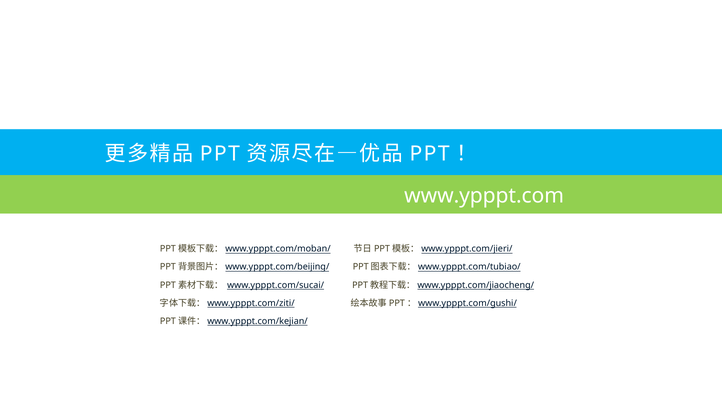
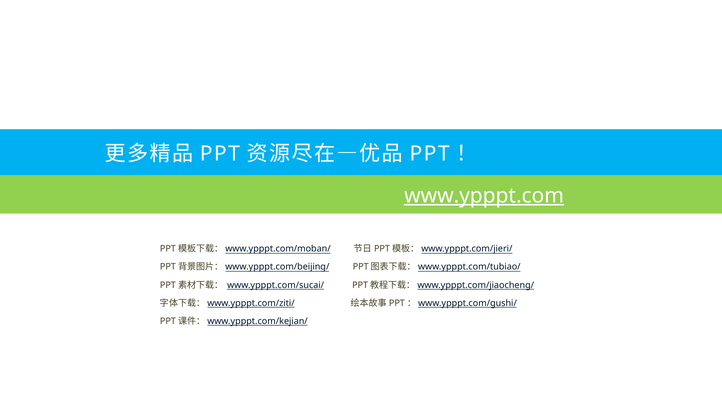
www.ypppt.com underline: none -> present (484, 196)
